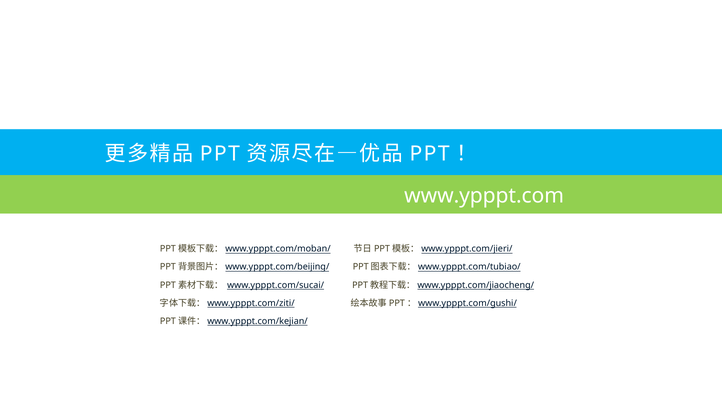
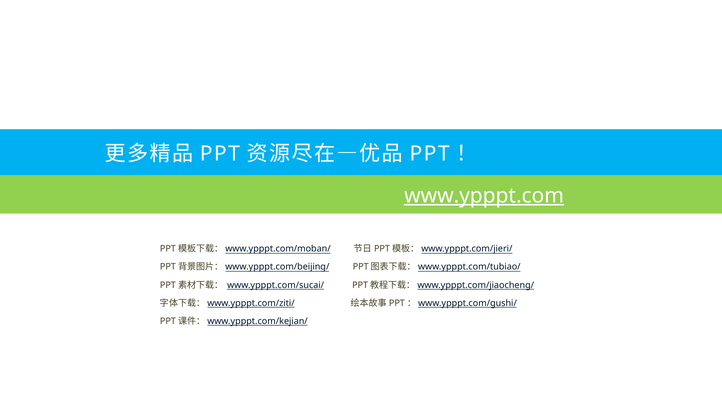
www.ypppt.com underline: none -> present (484, 196)
